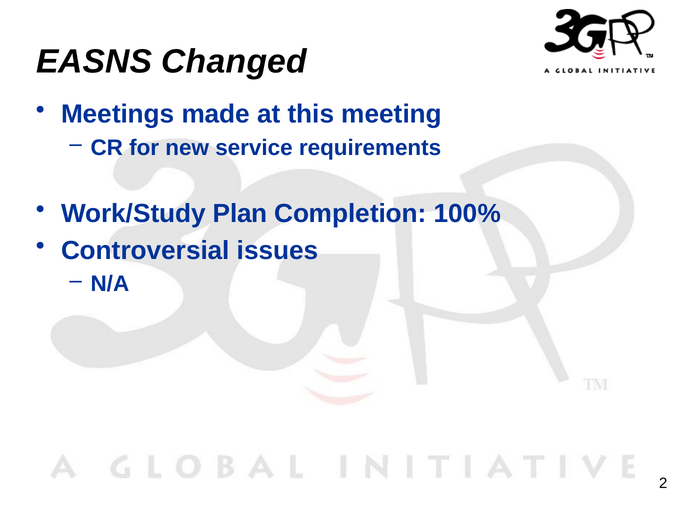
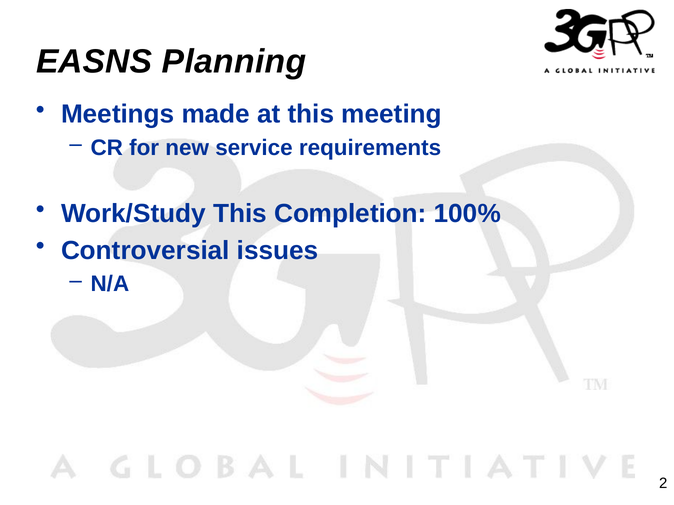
Changed: Changed -> Planning (234, 62)
Work/Study Plan: Plan -> This (240, 214)
